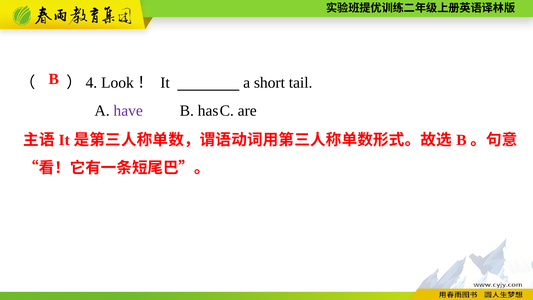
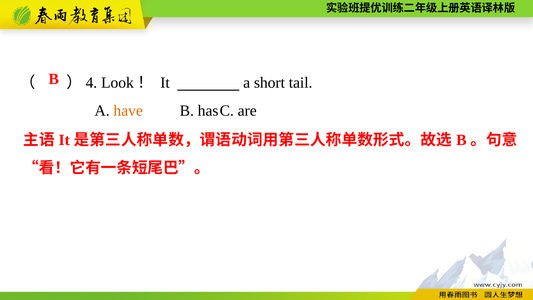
have colour: purple -> orange (128, 111)
